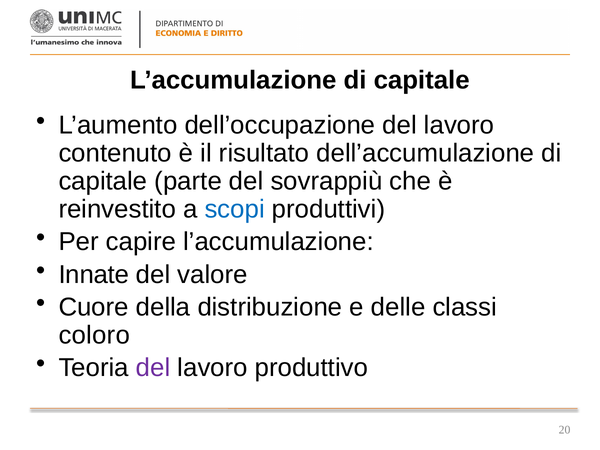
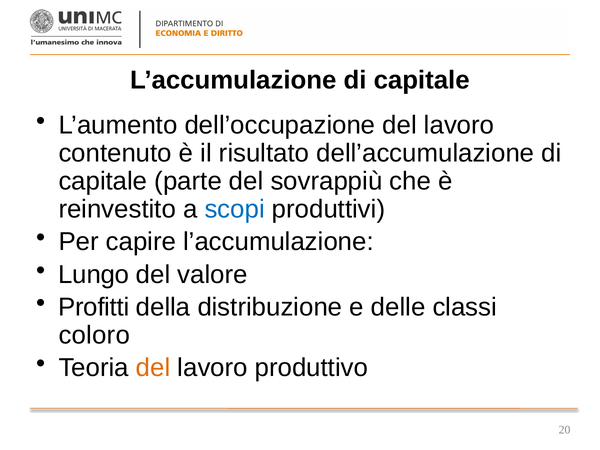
Innate: Innate -> Lungo (94, 275)
Cuore: Cuore -> Profitti (94, 307)
del colour: purple -> orange (153, 368)
